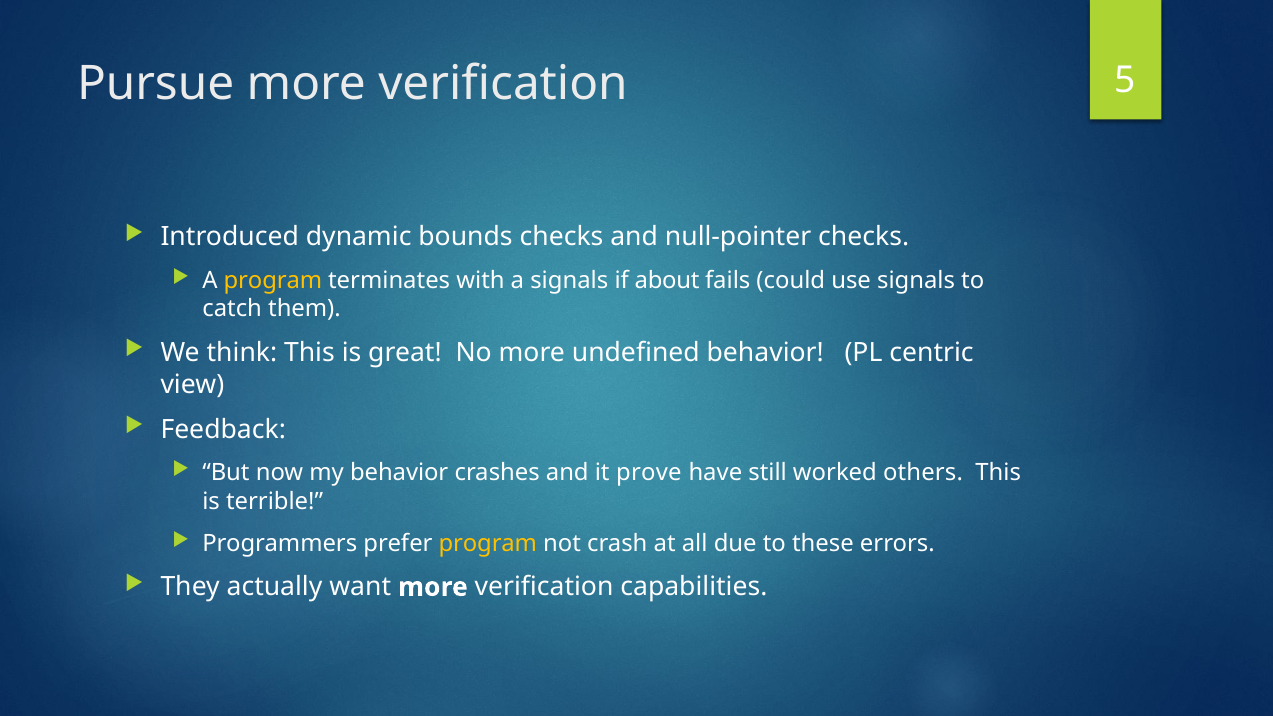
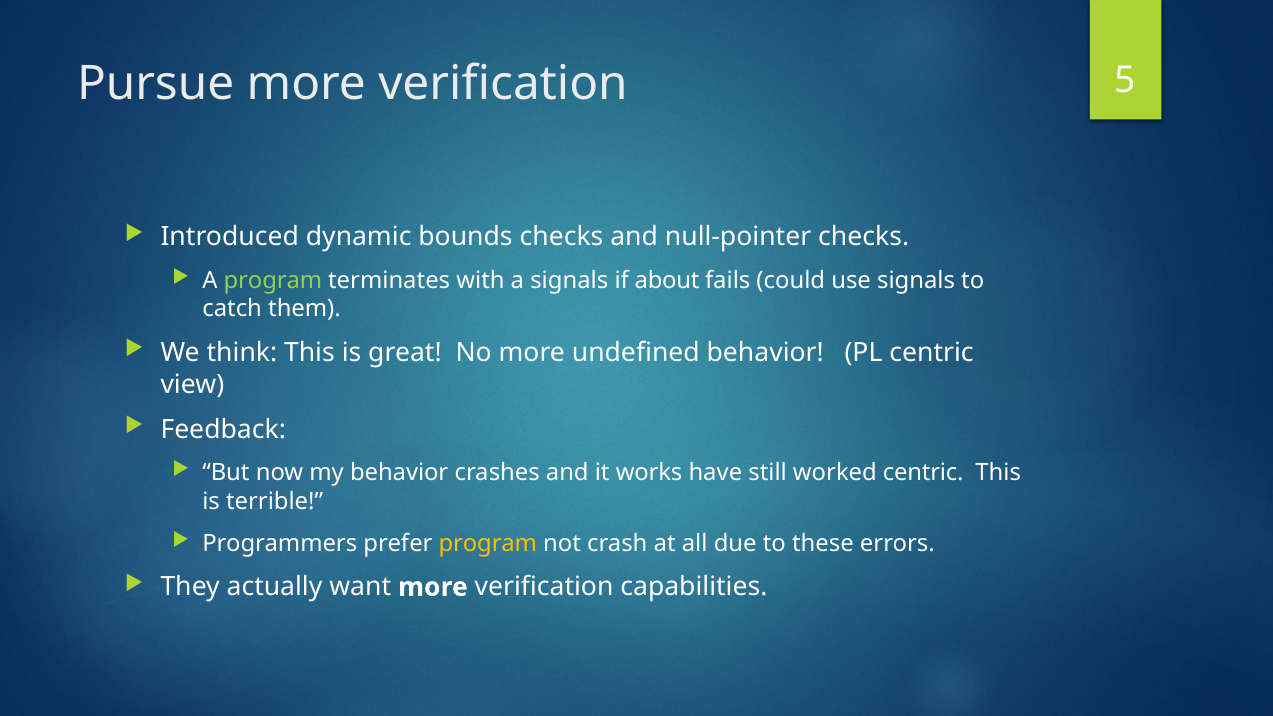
program colour: yellow -> light green (273, 280)
prove: prove -> works (649, 473)
worked others: others -> centric (923, 473)
